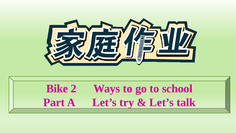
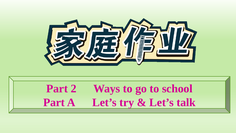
Bike: Bike -> Part (57, 88)
